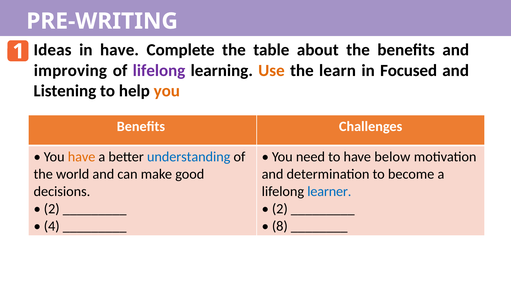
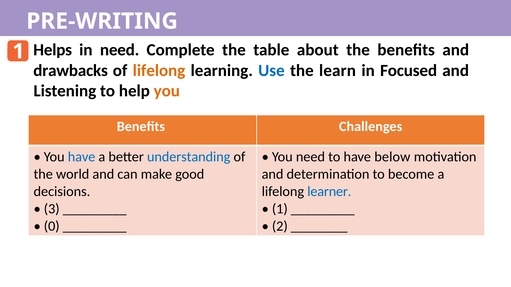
Ideas: Ideas -> Helps (53, 50)
in have: have -> need (120, 50)
improving: improving -> drawbacks (71, 71)
lifelong colour: purple -> orange (159, 71)
Use colour: orange -> blue (271, 71)
have colour: orange -> blue (82, 157)
2: 2 -> 3 (52, 209)
2: 2 -> 1 (280, 209)
4: 4 -> 0 (52, 227)
8: 8 -> 2 (280, 227)
